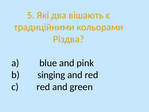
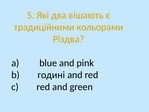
singing: singing -> годині (51, 75)
